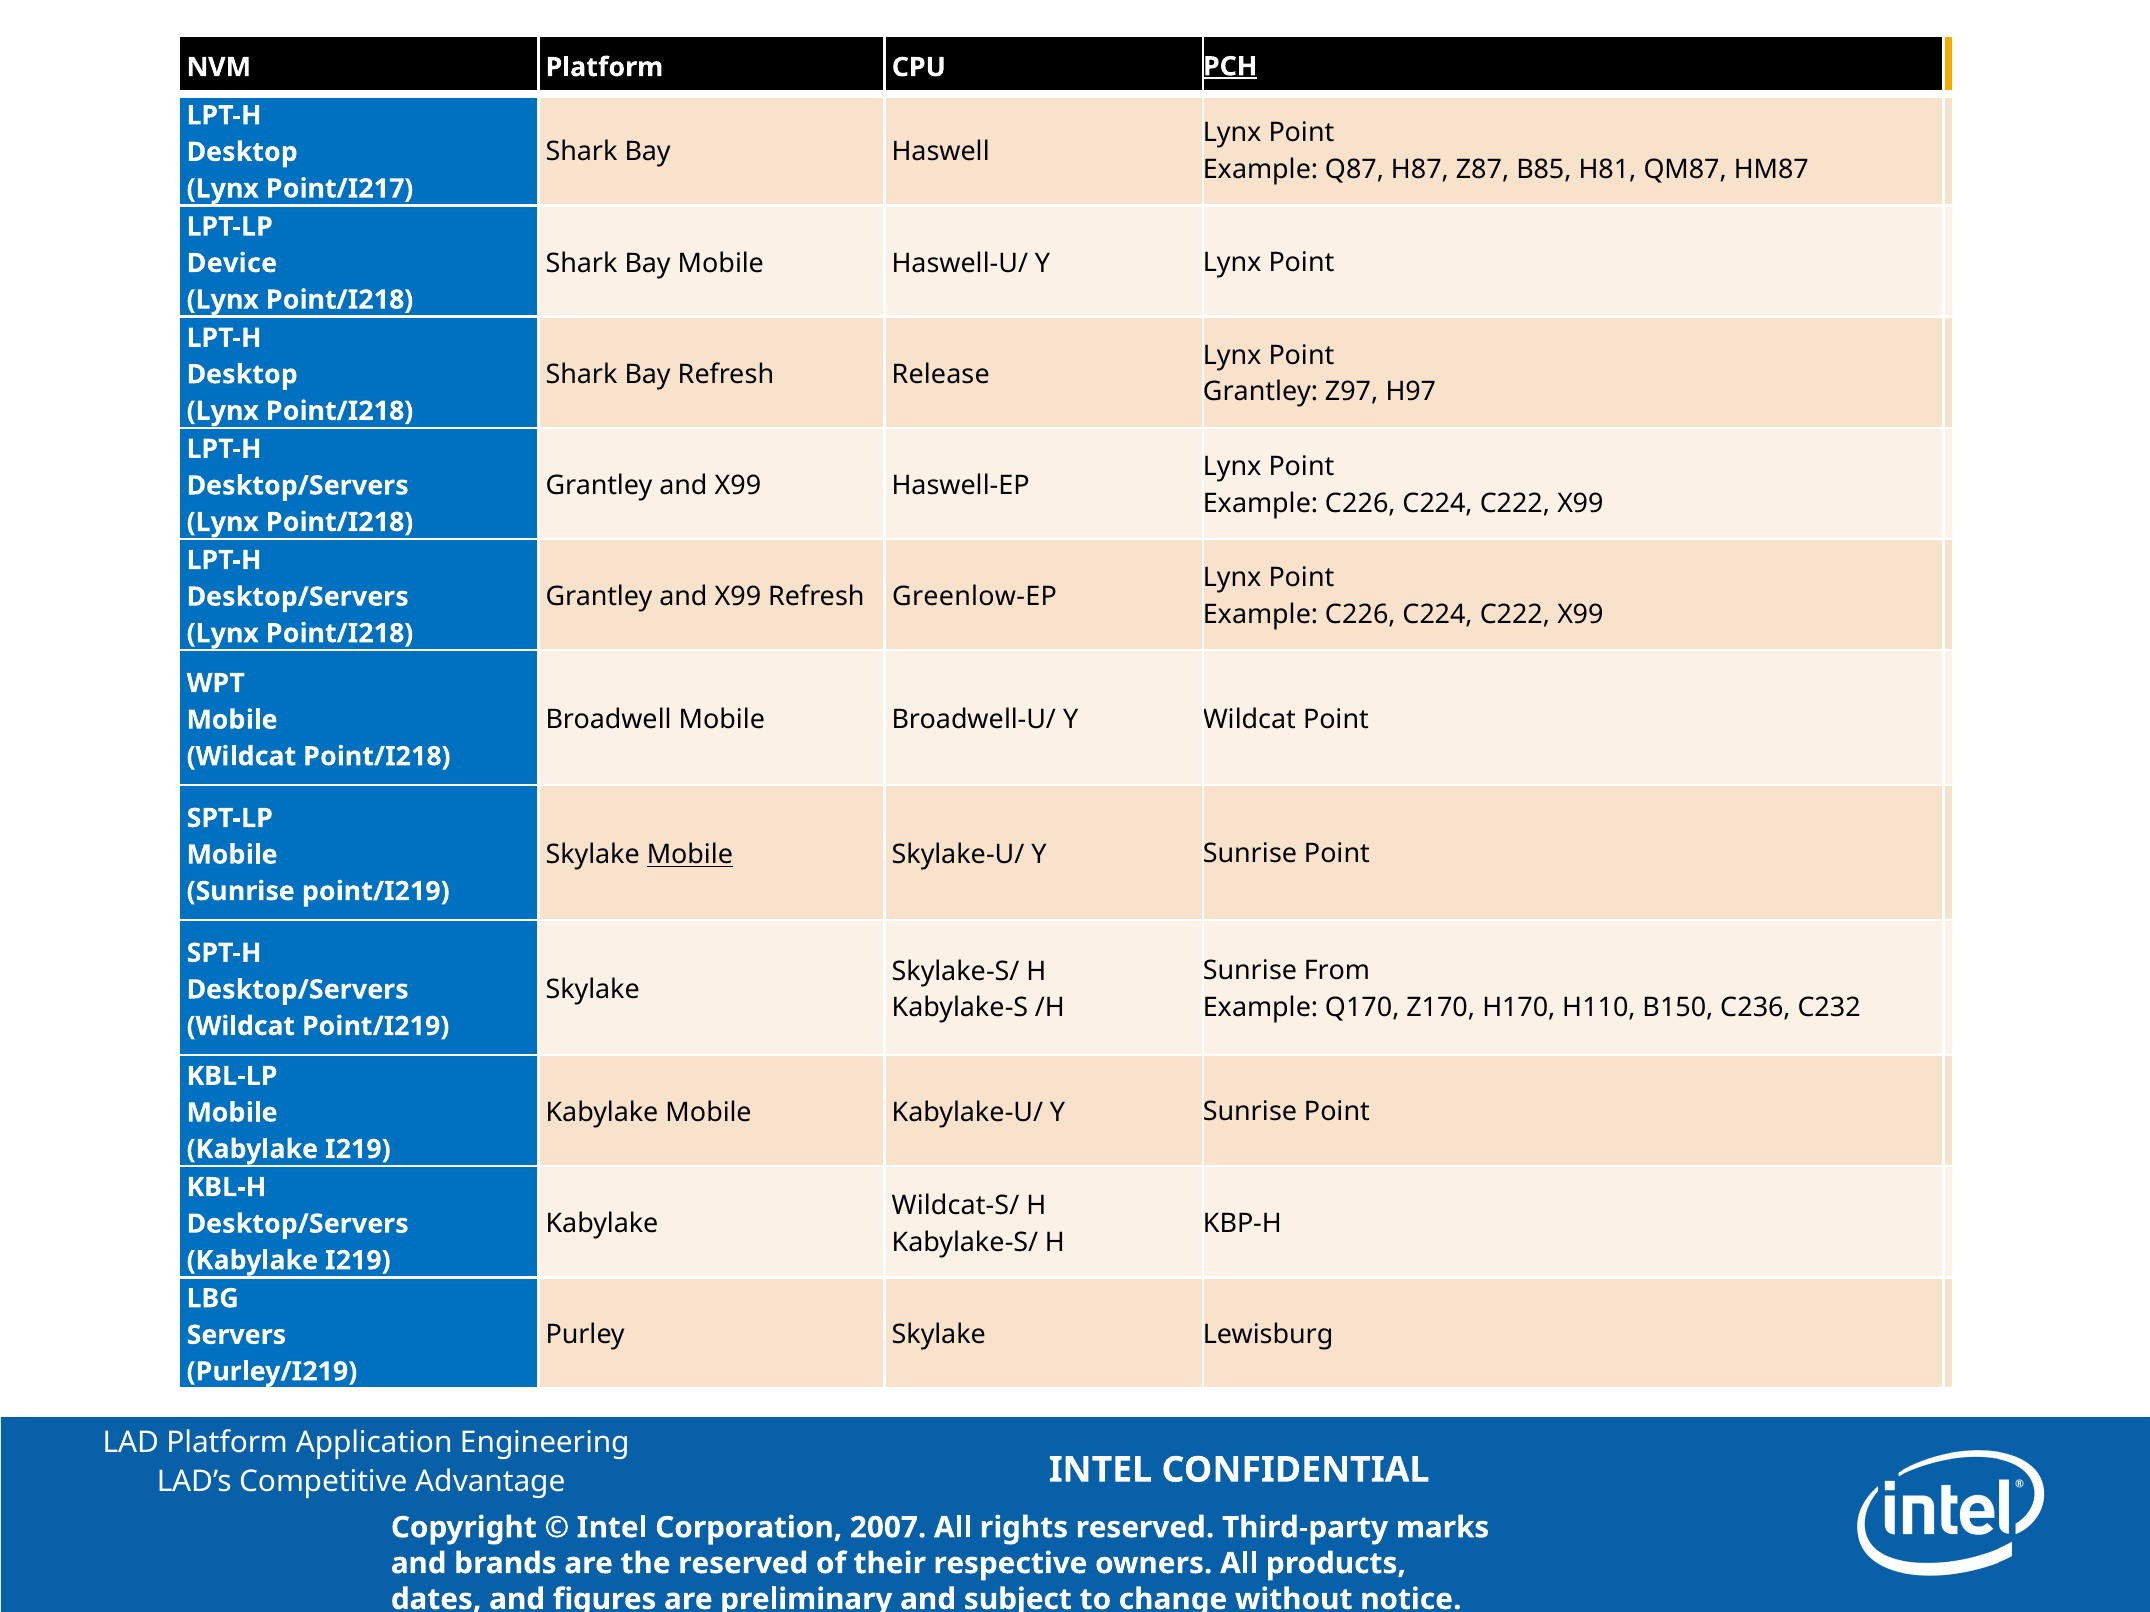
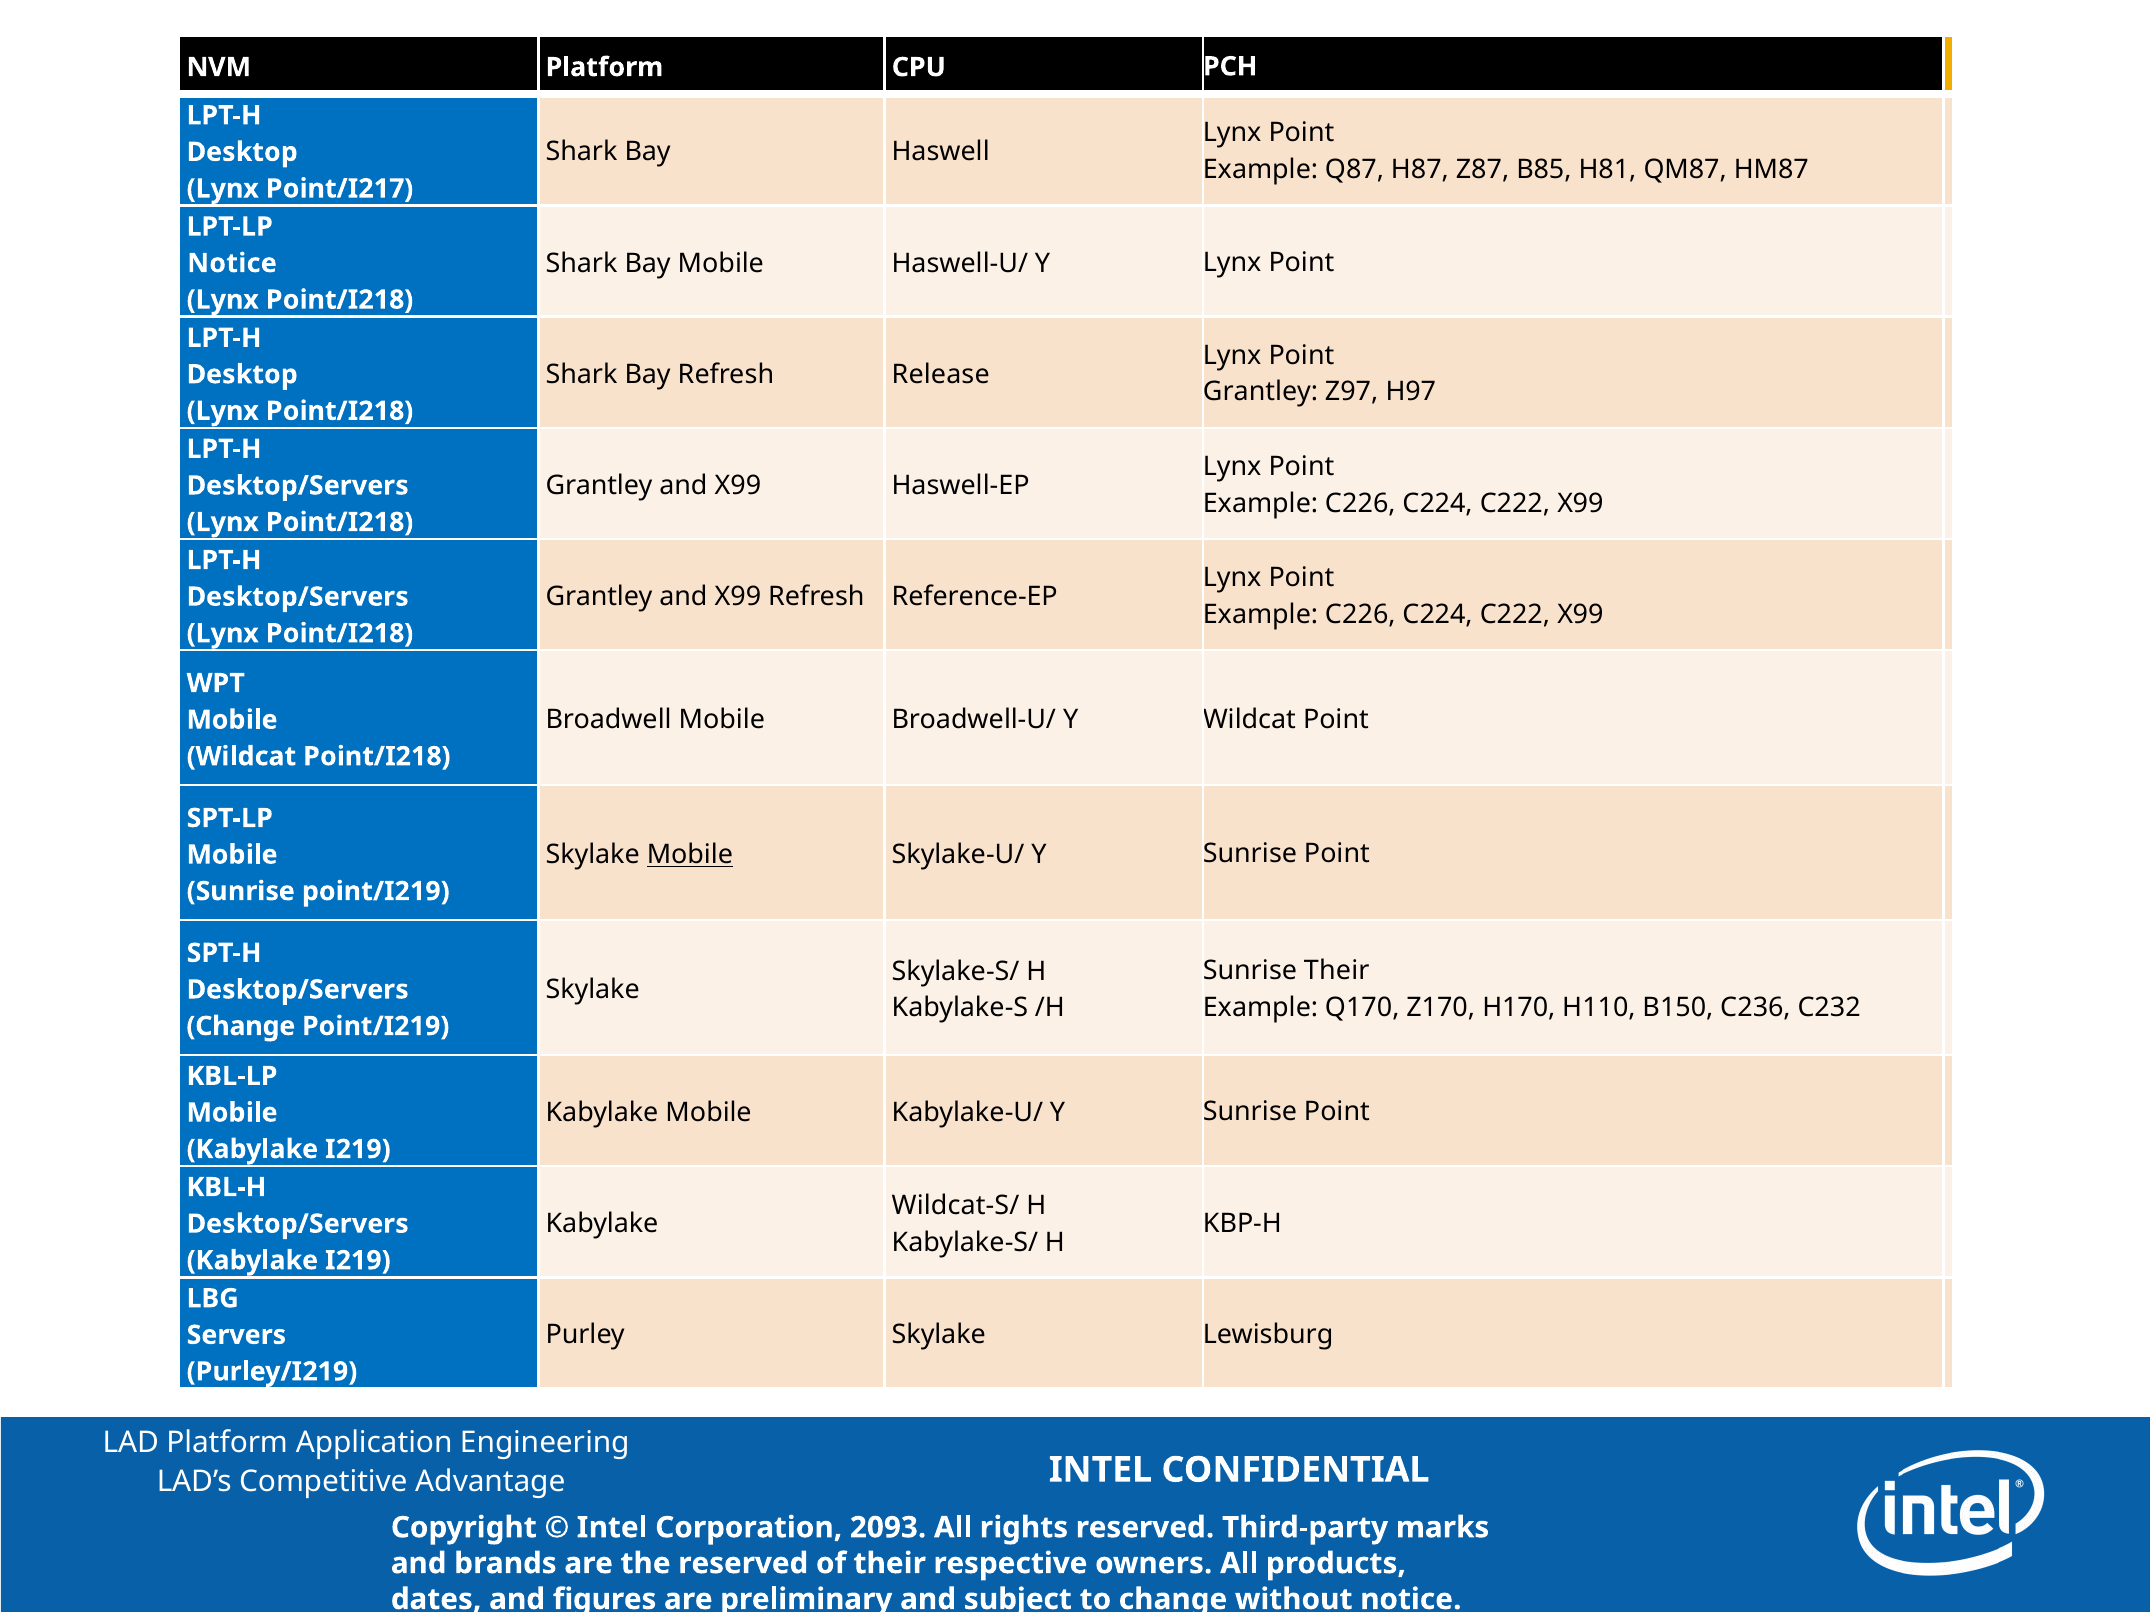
PCH underline: present -> none (1230, 67)
Device: Device -> Notice (232, 263)
Greenlow-EP: Greenlow-EP -> Reference-EP (975, 597)
Sunrise From: From -> Their (1337, 971)
Wildcat: Wildcat -> Change (241, 1027)
2007: 2007 -> 2093 (888, 1528)
